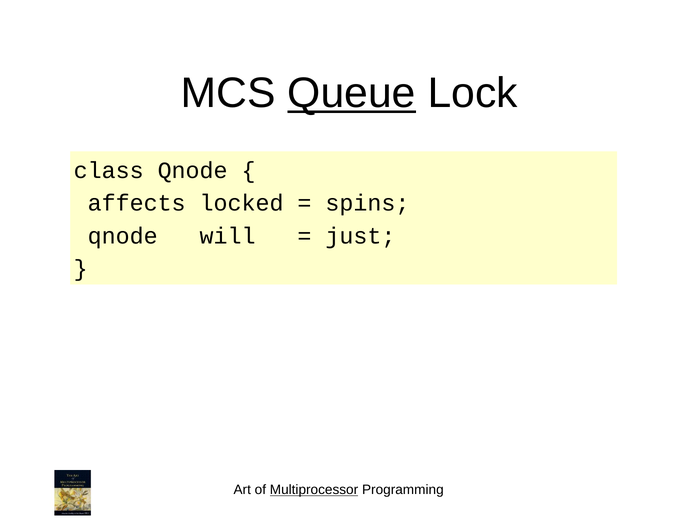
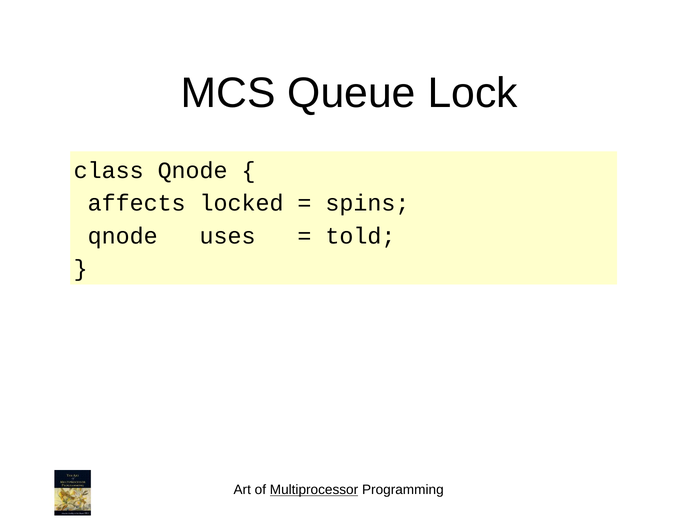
Queue underline: present -> none (352, 93)
will: will -> uses (228, 236)
just: just -> told (360, 236)
